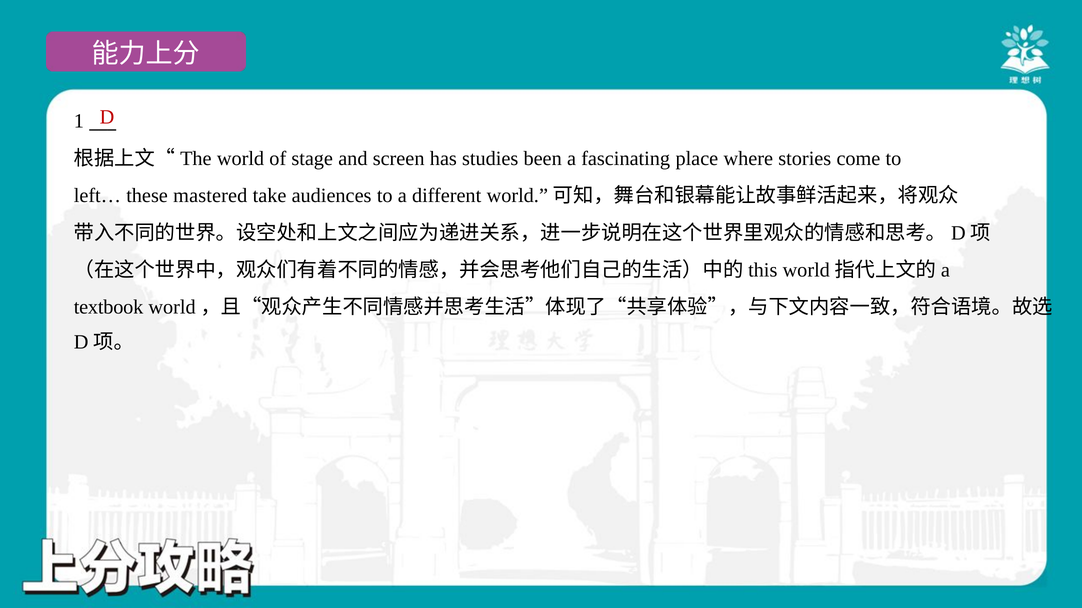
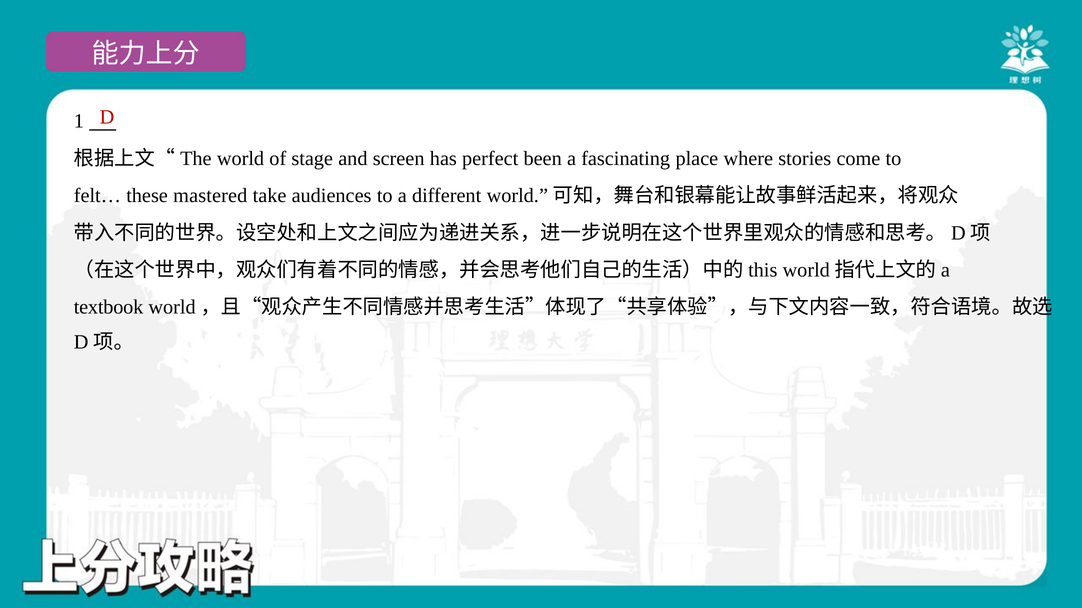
studies: studies -> perfect (490, 159)
left…: left… -> felt… (97, 196)
